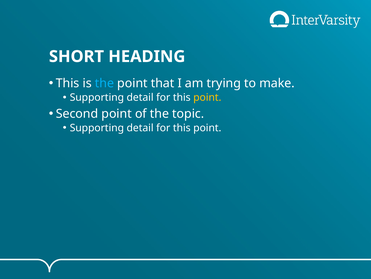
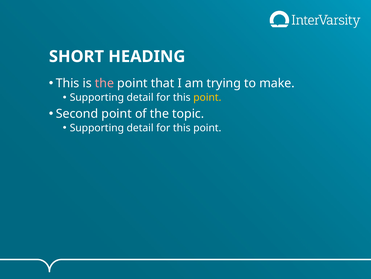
the colour: light blue -> pink (105, 83)
